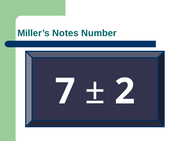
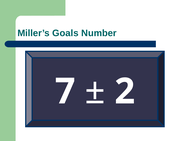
Notes: Notes -> Goals (65, 33)
